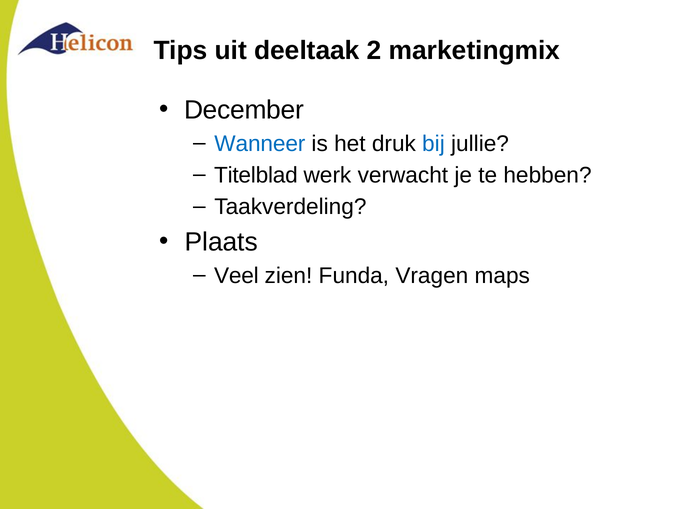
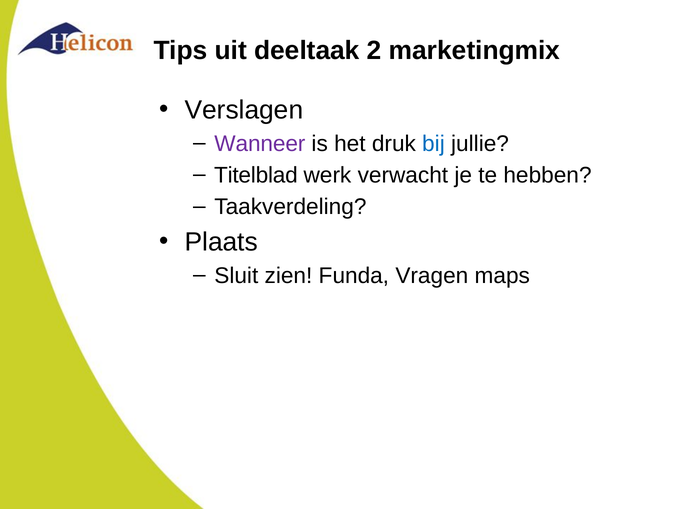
December: December -> Verslagen (244, 110)
Wanneer colour: blue -> purple (260, 144)
Veel: Veel -> Sluit (236, 276)
